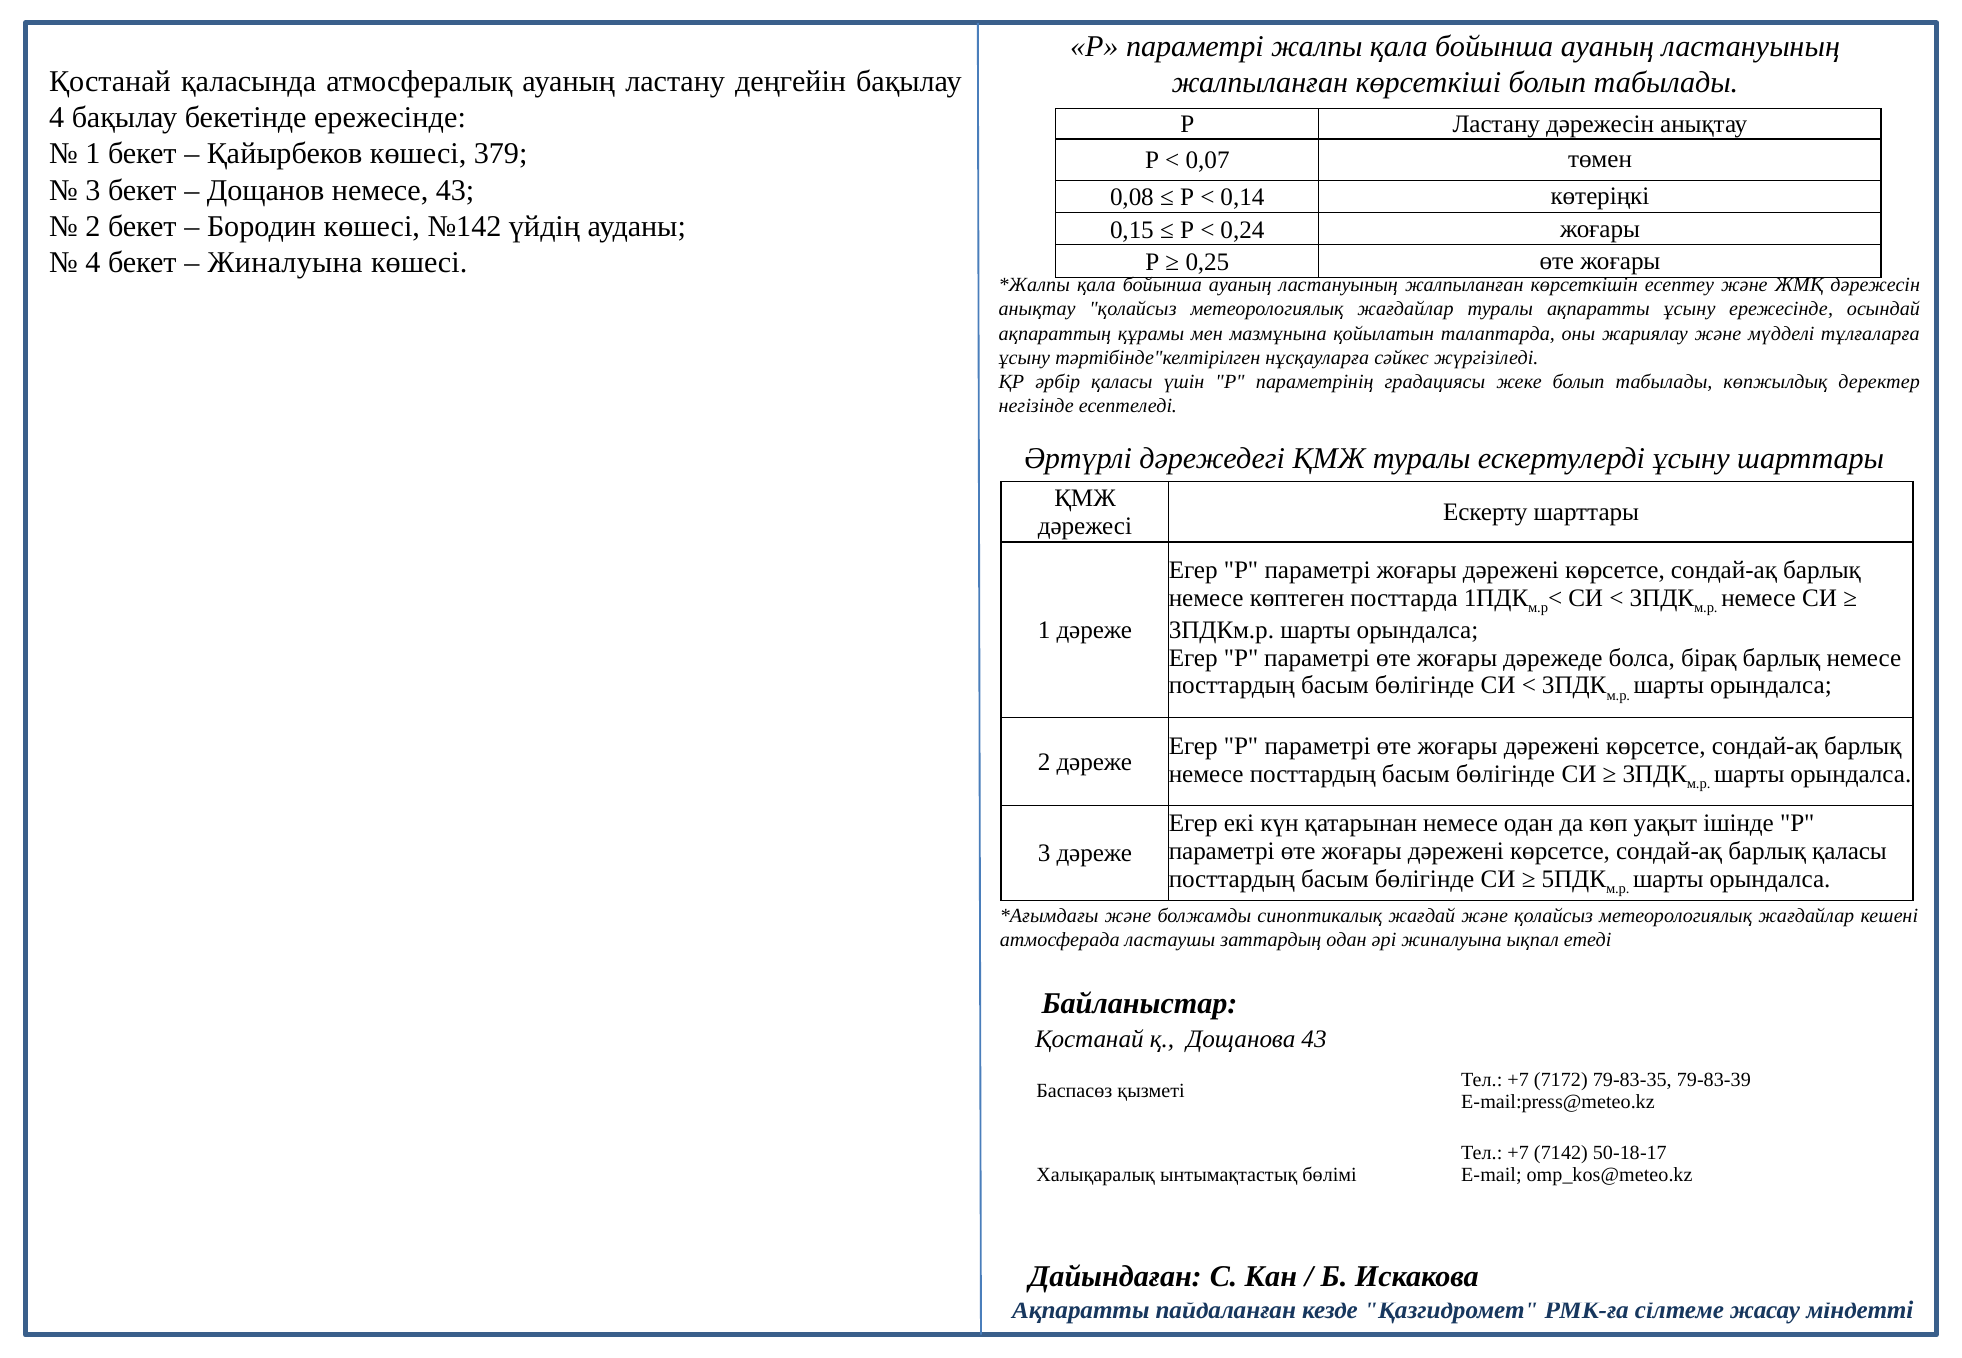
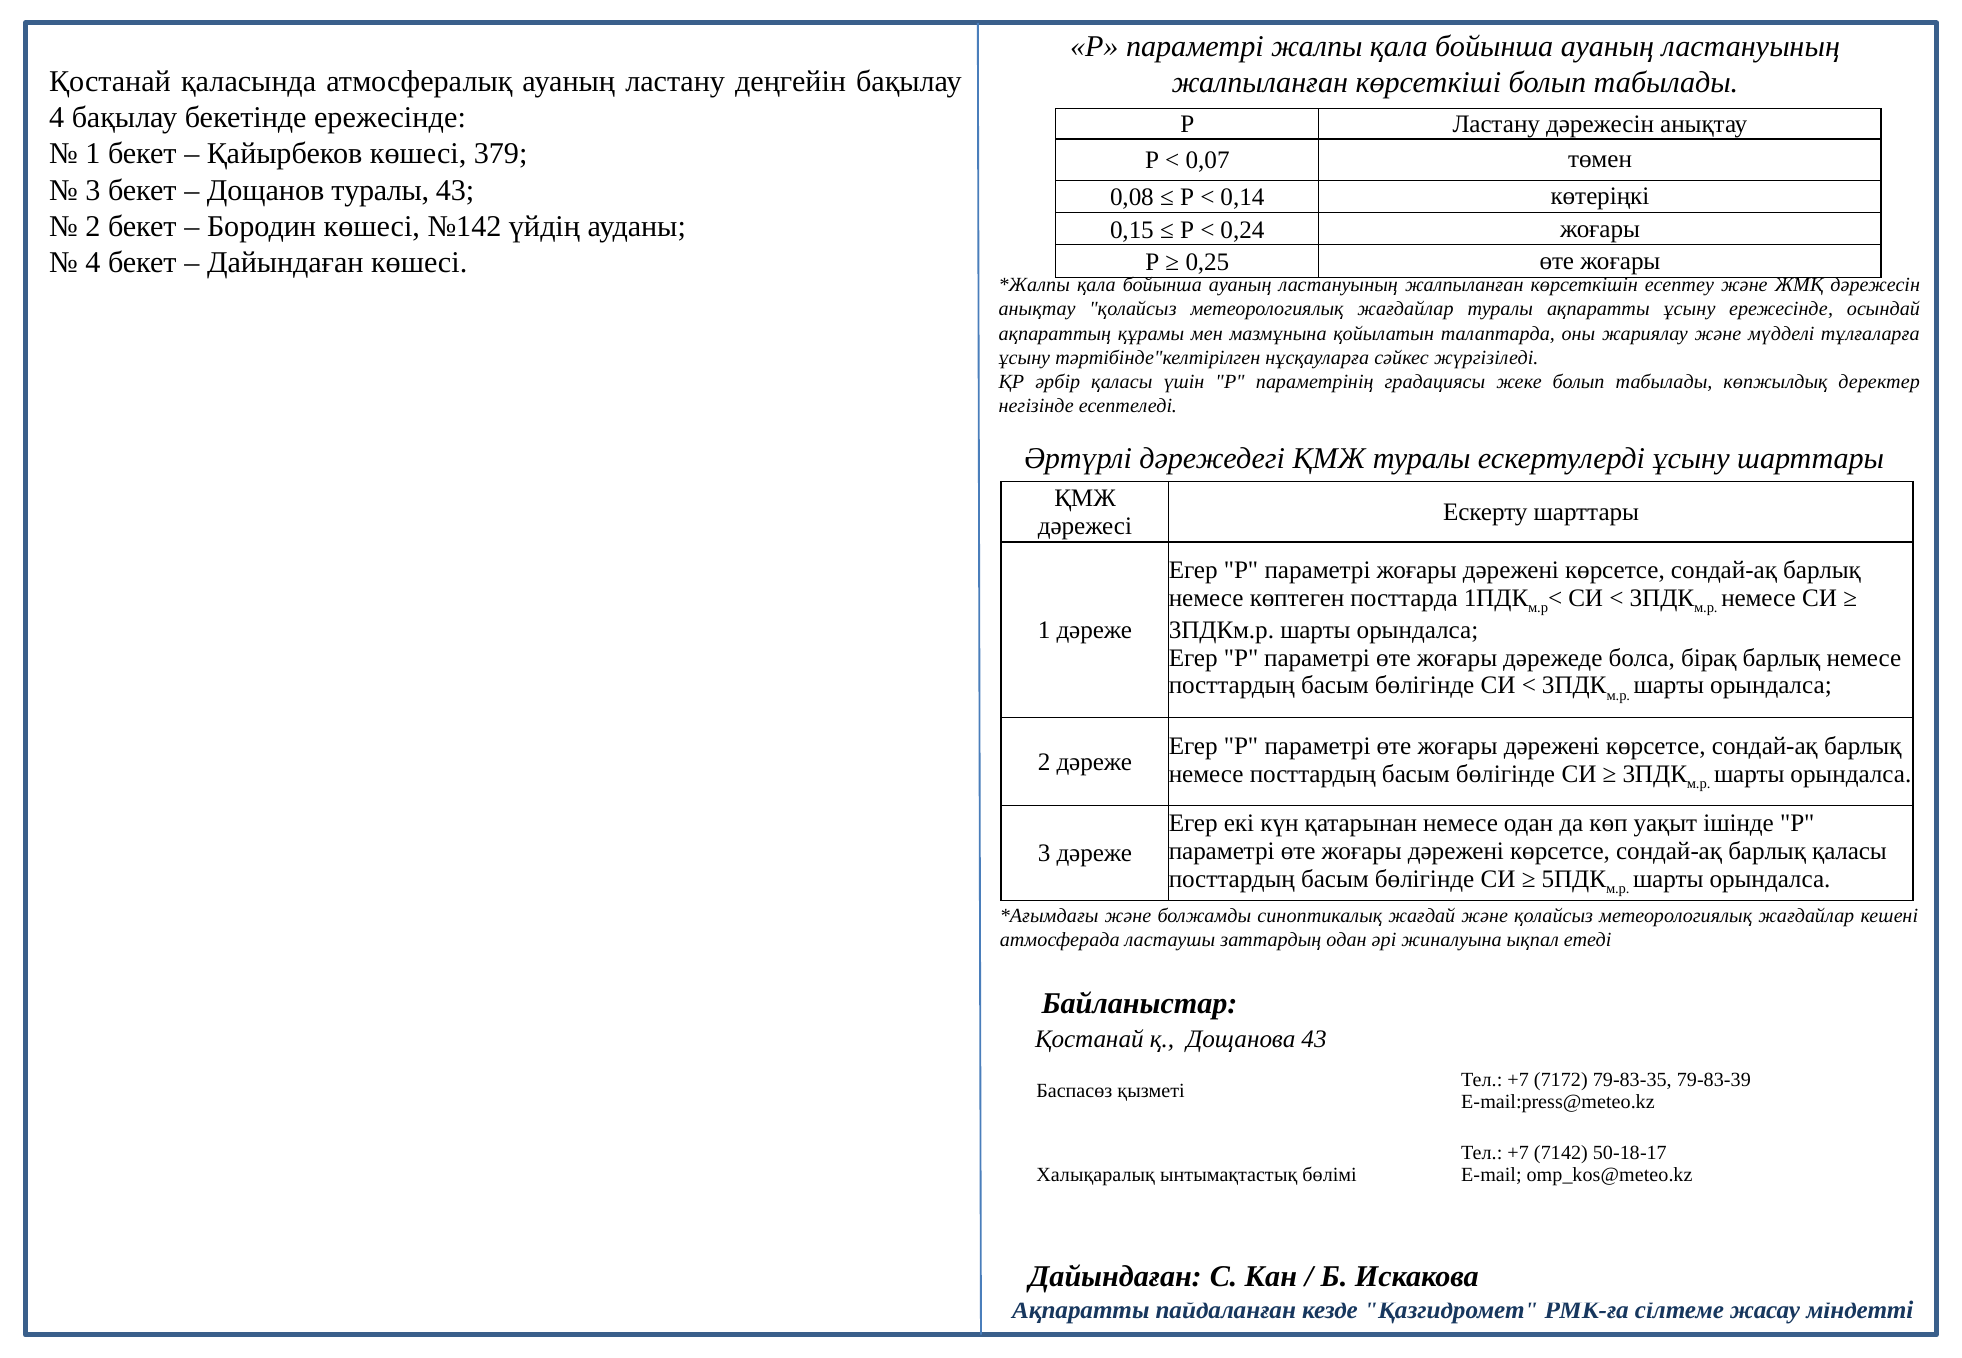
Дощанов немесе: немесе -> туралы (380, 190)
Жиналуына: Жиналуына -> Дайындаған (285, 263)
